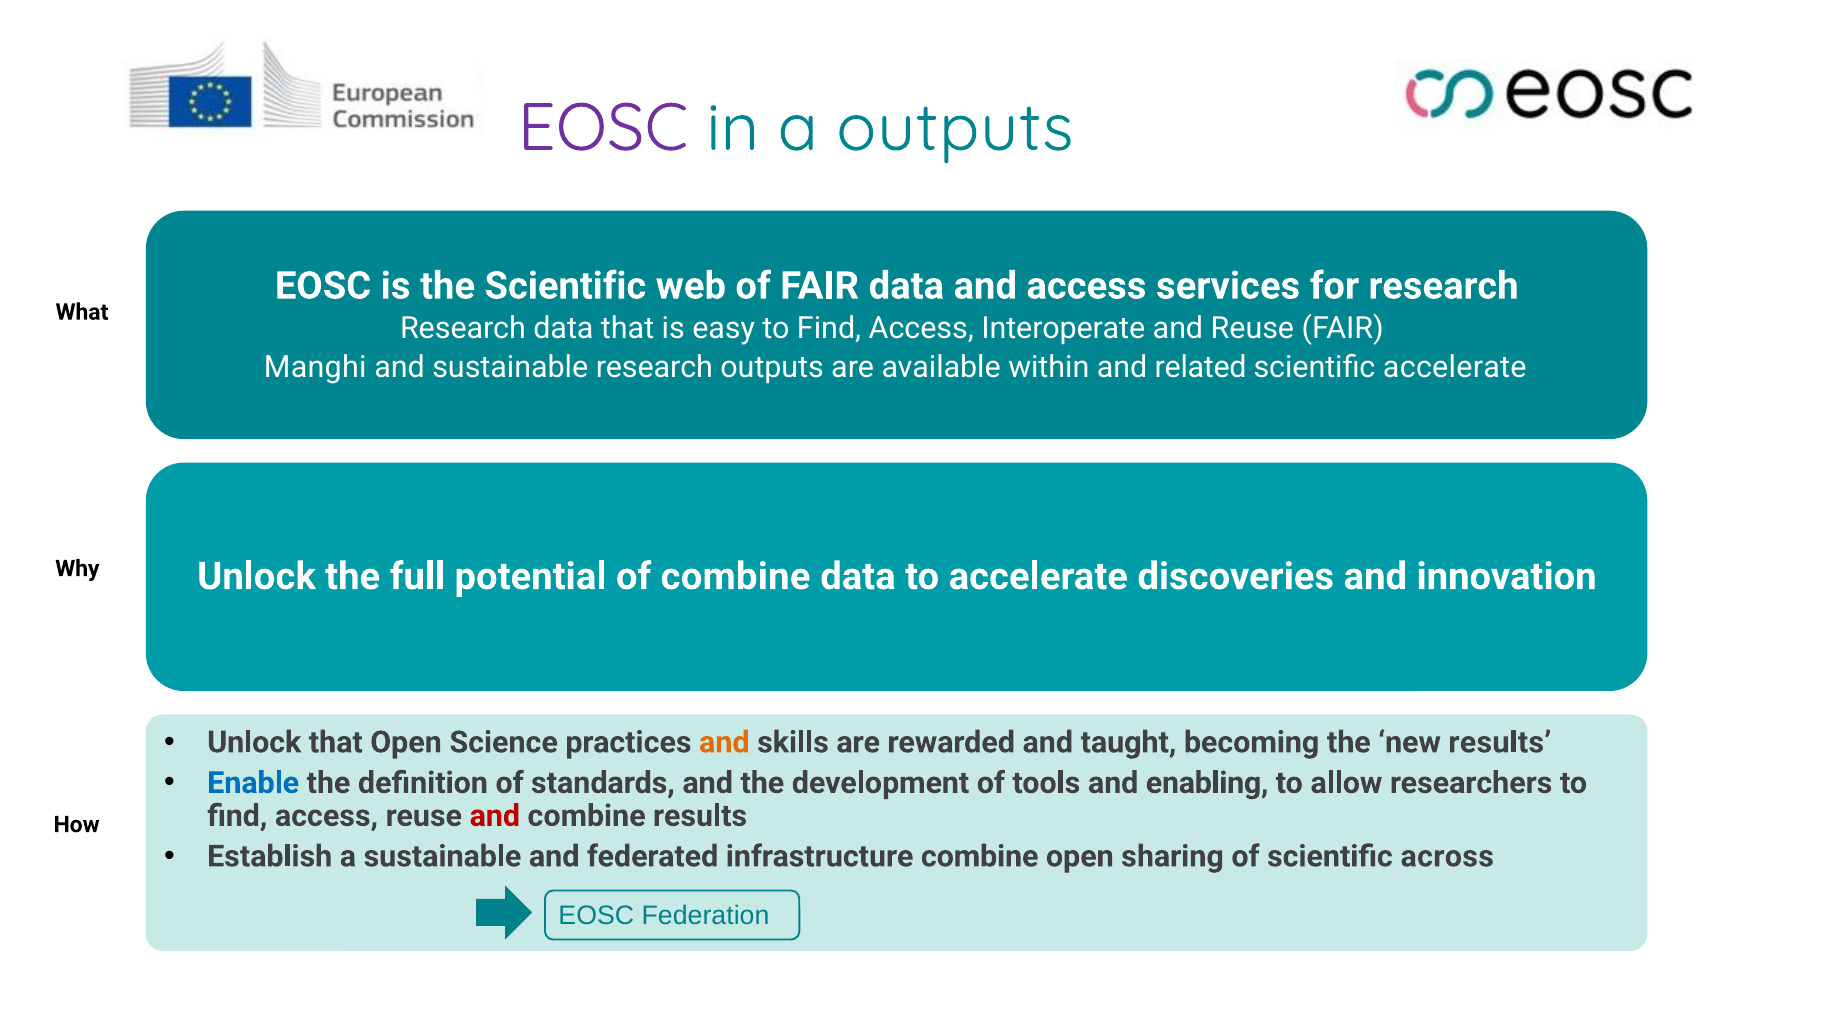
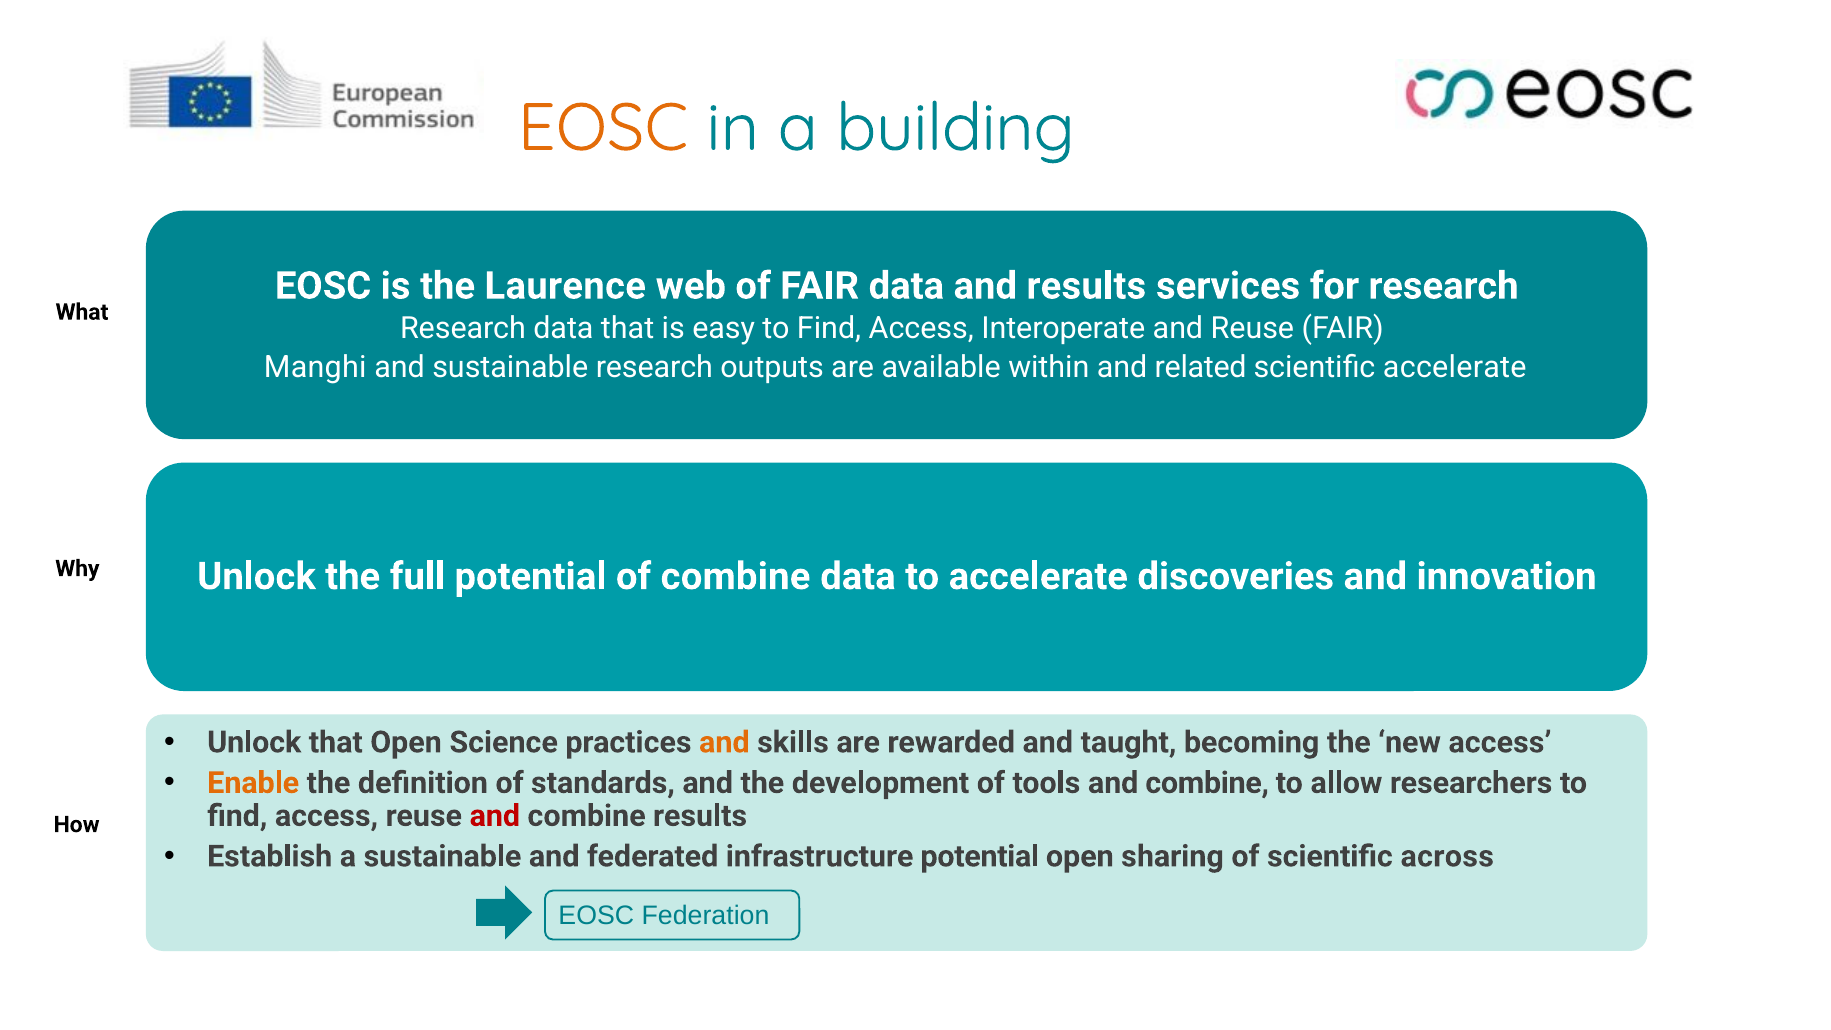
EOSC colour: purple -> orange (603, 128)
a outputs: outputs -> building (955, 128)
the Scientific: Scientific -> Laurence (565, 286)
and access: access -> results (1086, 286)
new results: results -> access (1500, 742)
Enable colour: blue -> orange (253, 783)
tools and enabling: enabling -> combine (1207, 783)
infrastructure combine: combine -> potential (980, 856)
